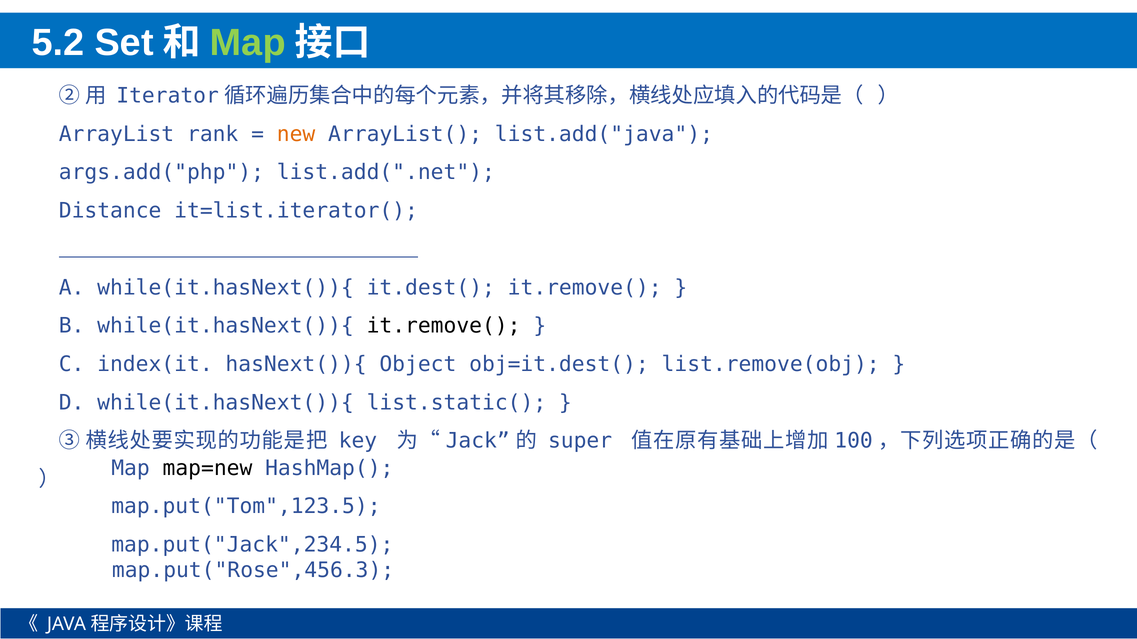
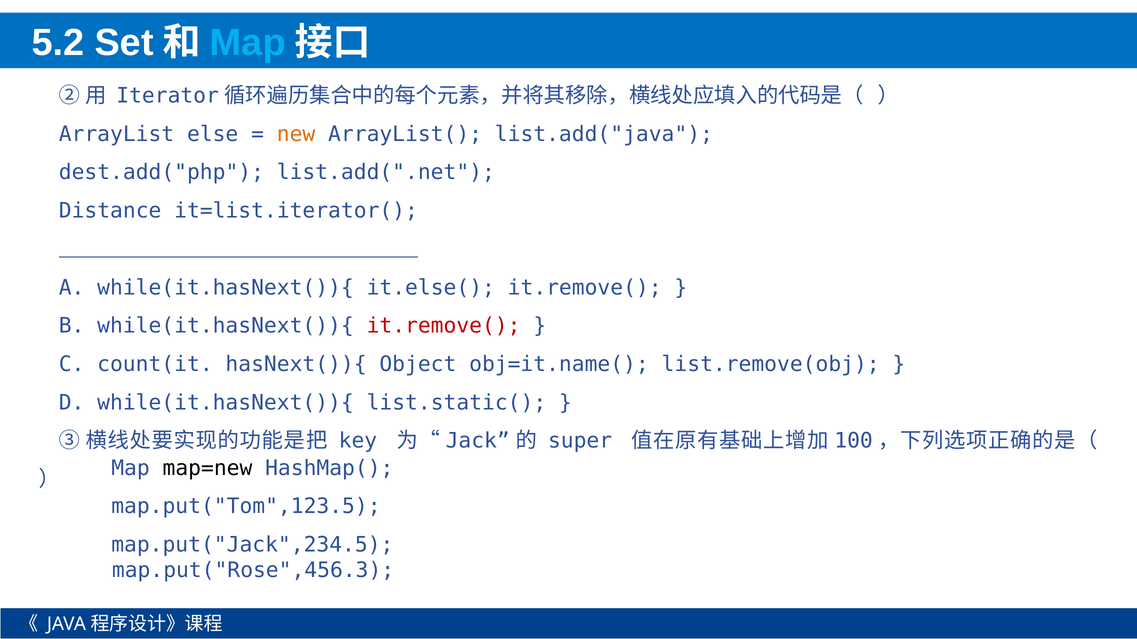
Map colour: light green -> light blue (248, 43)
rank: rank -> else (213, 134)
args.add("php: args.add("php -> dest.add("php (161, 173)
it.dest(: it.dest( -> it.else( (431, 288)
it.remove( colour: black -> red (444, 326)
index(it: index(it -> count(it (155, 364)
obj=it.dest(: obj=it.dest( -> obj=it.name( (559, 364)
